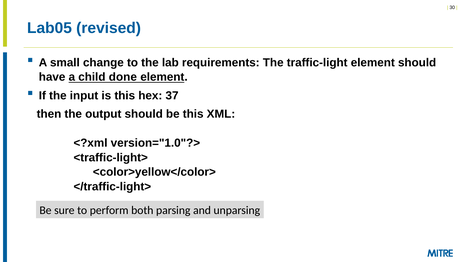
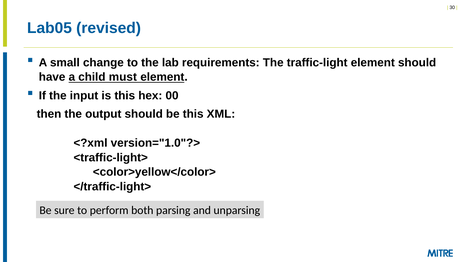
done: done -> must (123, 77)
37: 37 -> 00 (172, 96)
